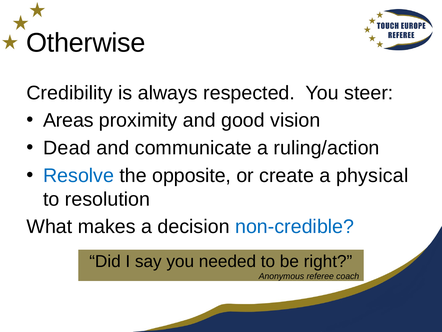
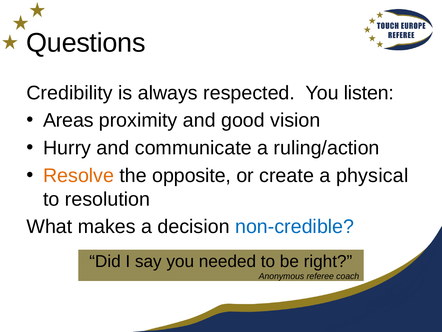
Otherwise: Otherwise -> Questions (86, 43)
steer: steer -> listen (369, 93)
Dead: Dead -> Hurry (67, 148)
Resolve colour: blue -> orange (79, 175)
